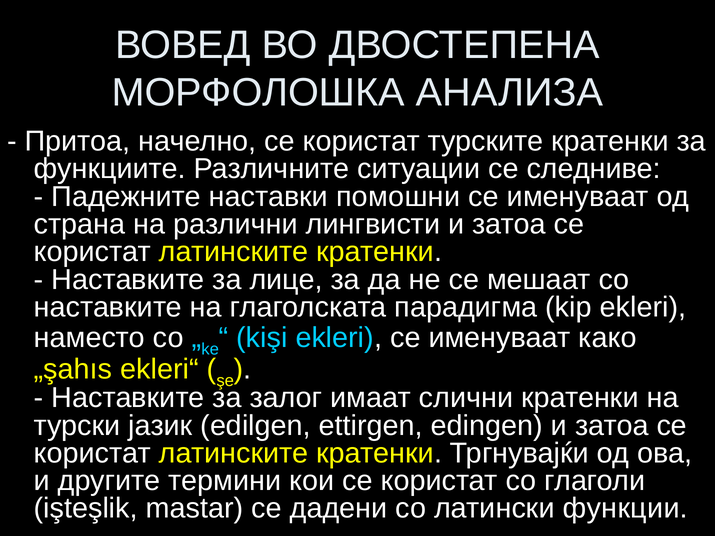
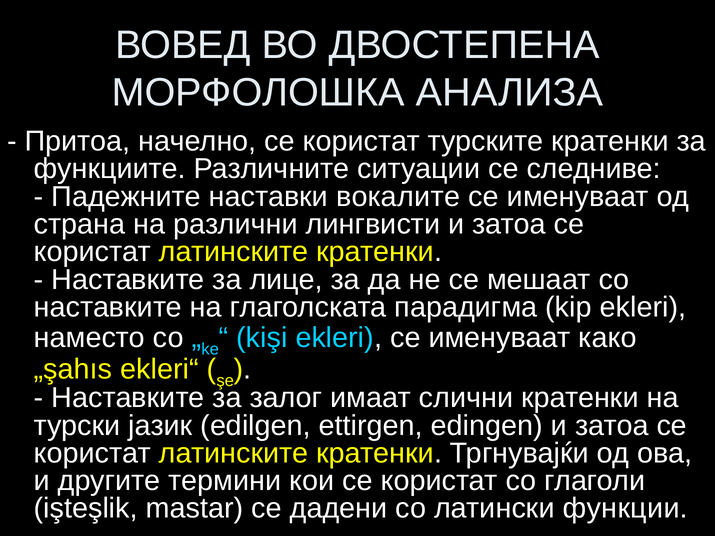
помошни: помошни -> вокалите (398, 197)
